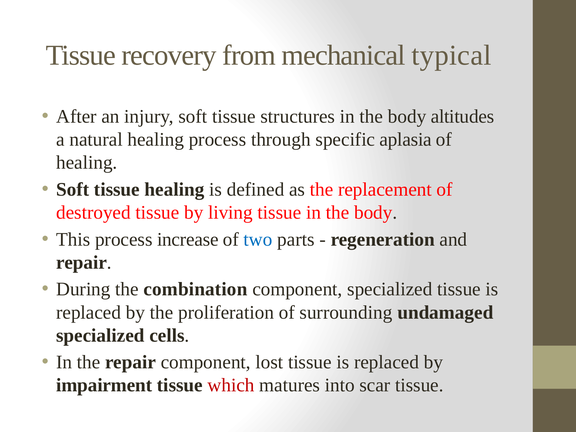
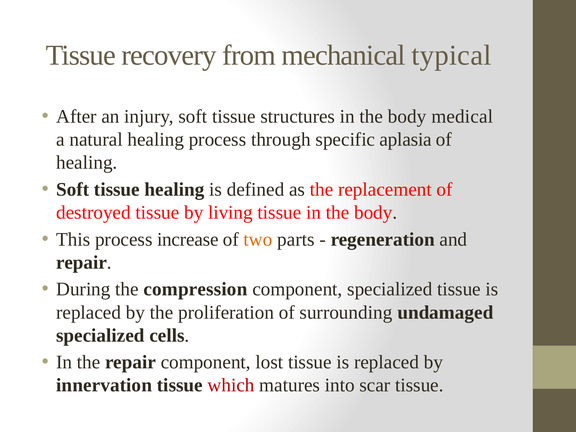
altitudes: altitudes -> medical (462, 117)
two colour: blue -> orange (258, 239)
combination: combination -> compression (195, 289)
impairment: impairment -> innervation (104, 385)
